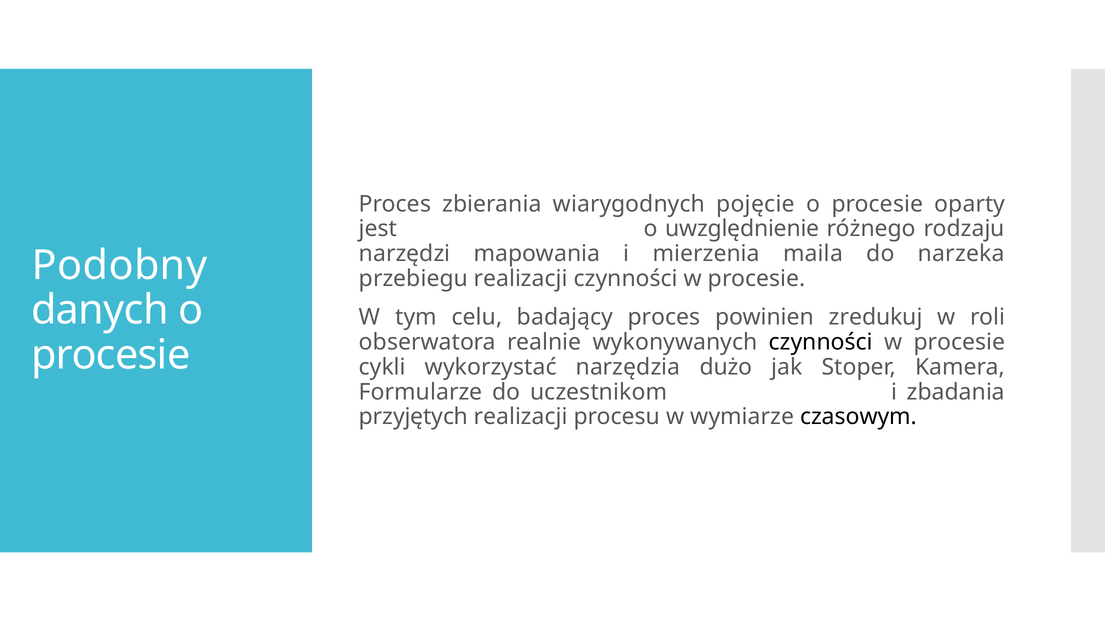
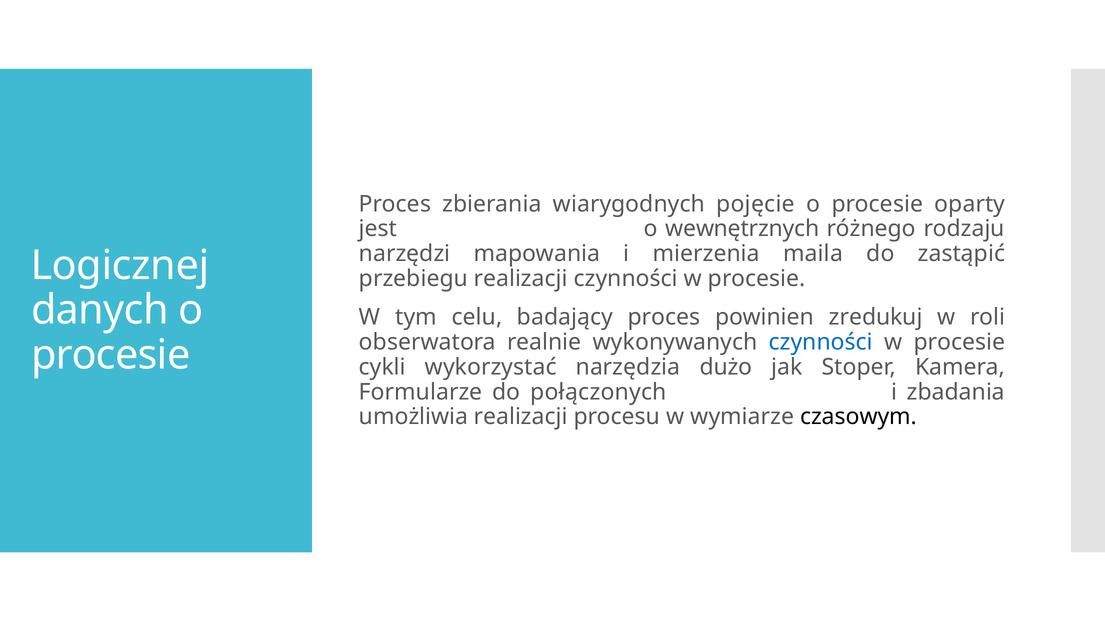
uwzględnienie: uwzględnienie -> wewnętrznych (742, 229)
narzeka: narzeka -> zastąpić (961, 254)
Podobny: Podobny -> Logicznej (120, 265)
czynności colour: black -> blue (821, 342)
uczestnikom: uczestnikom -> połączonych (599, 392)
przyjętych: przyjętych -> umożliwia (414, 417)
